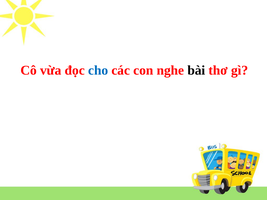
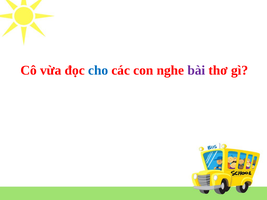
bài colour: black -> purple (196, 70)
